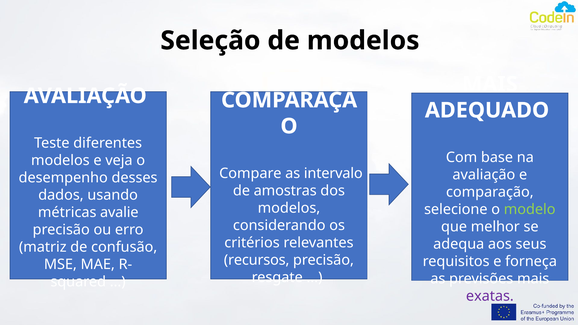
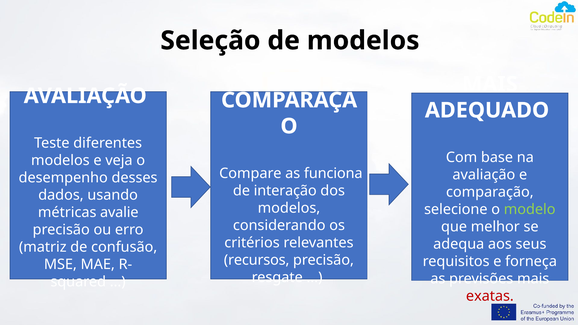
intervalo: intervalo -> funciona (333, 173)
amostras: amostras -> interação (285, 191)
exatas colour: purple -> red (490, 296)
